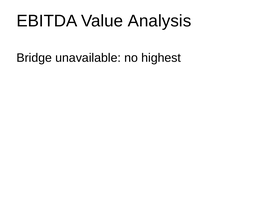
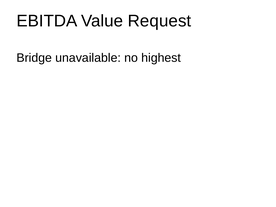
Analysis: Analysis -> Request (159, 21)
